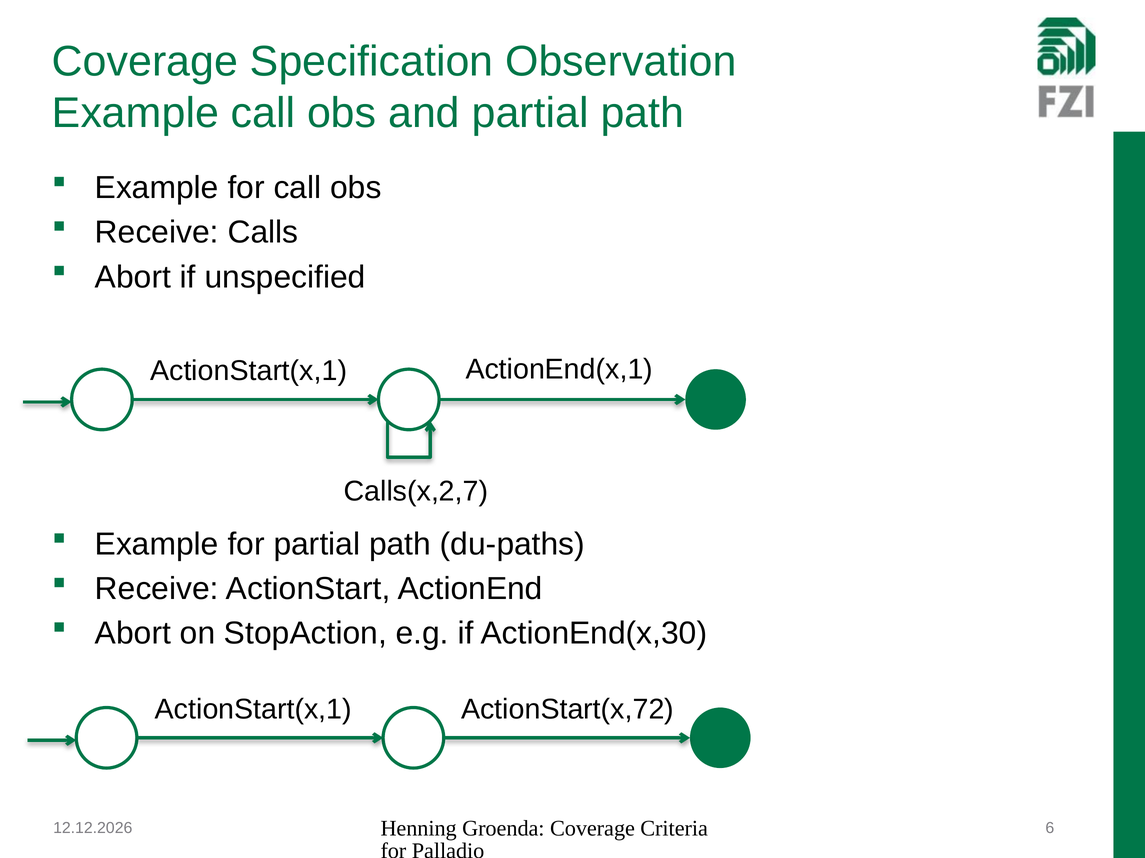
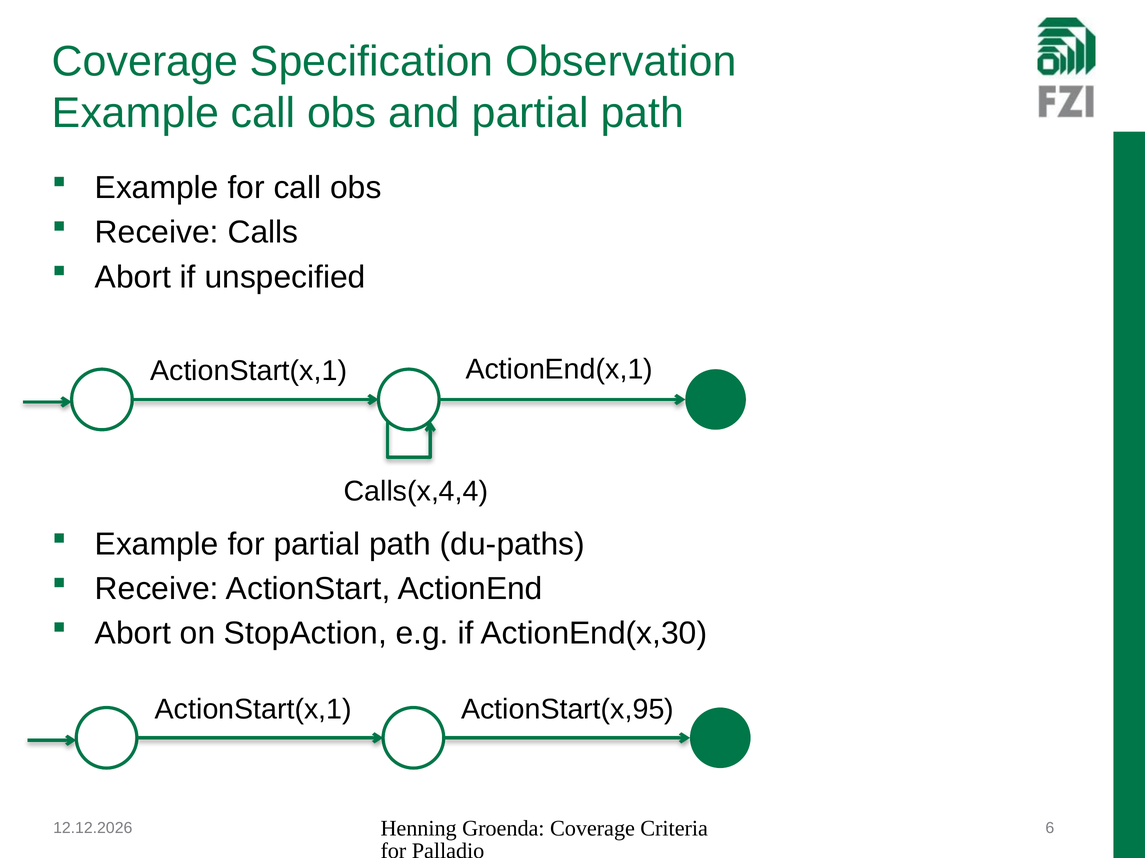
Calls(x,2,7: Calls(x,2,7 -> Calls(x,4,4 (416, 492)
ActionStart(x,72: ActionStart(x,72 -> ActionStart(x,95 (568, 710)
